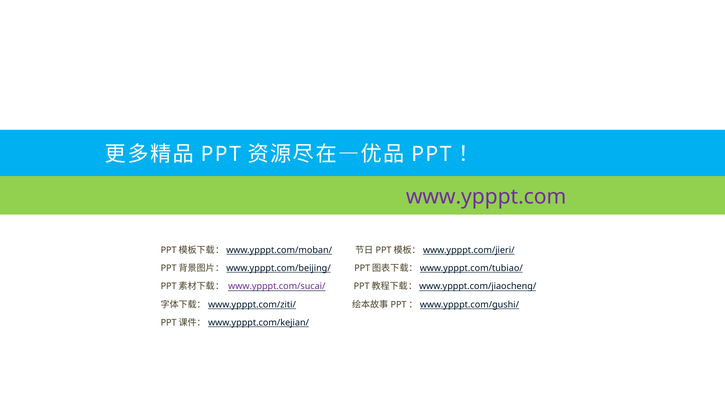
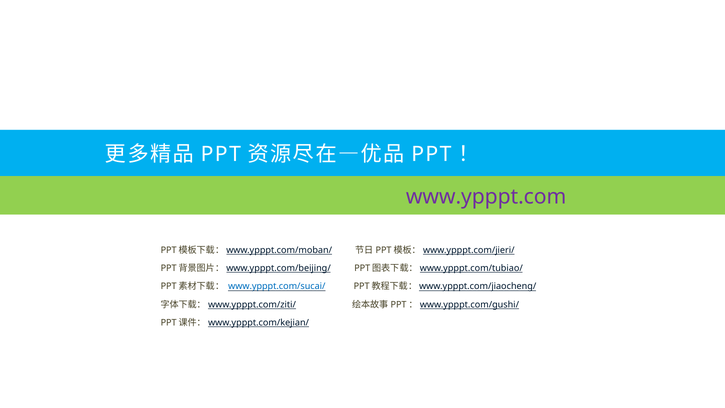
www.ypppt.com/sucai/ colour: purple -> blue (277, 286)
